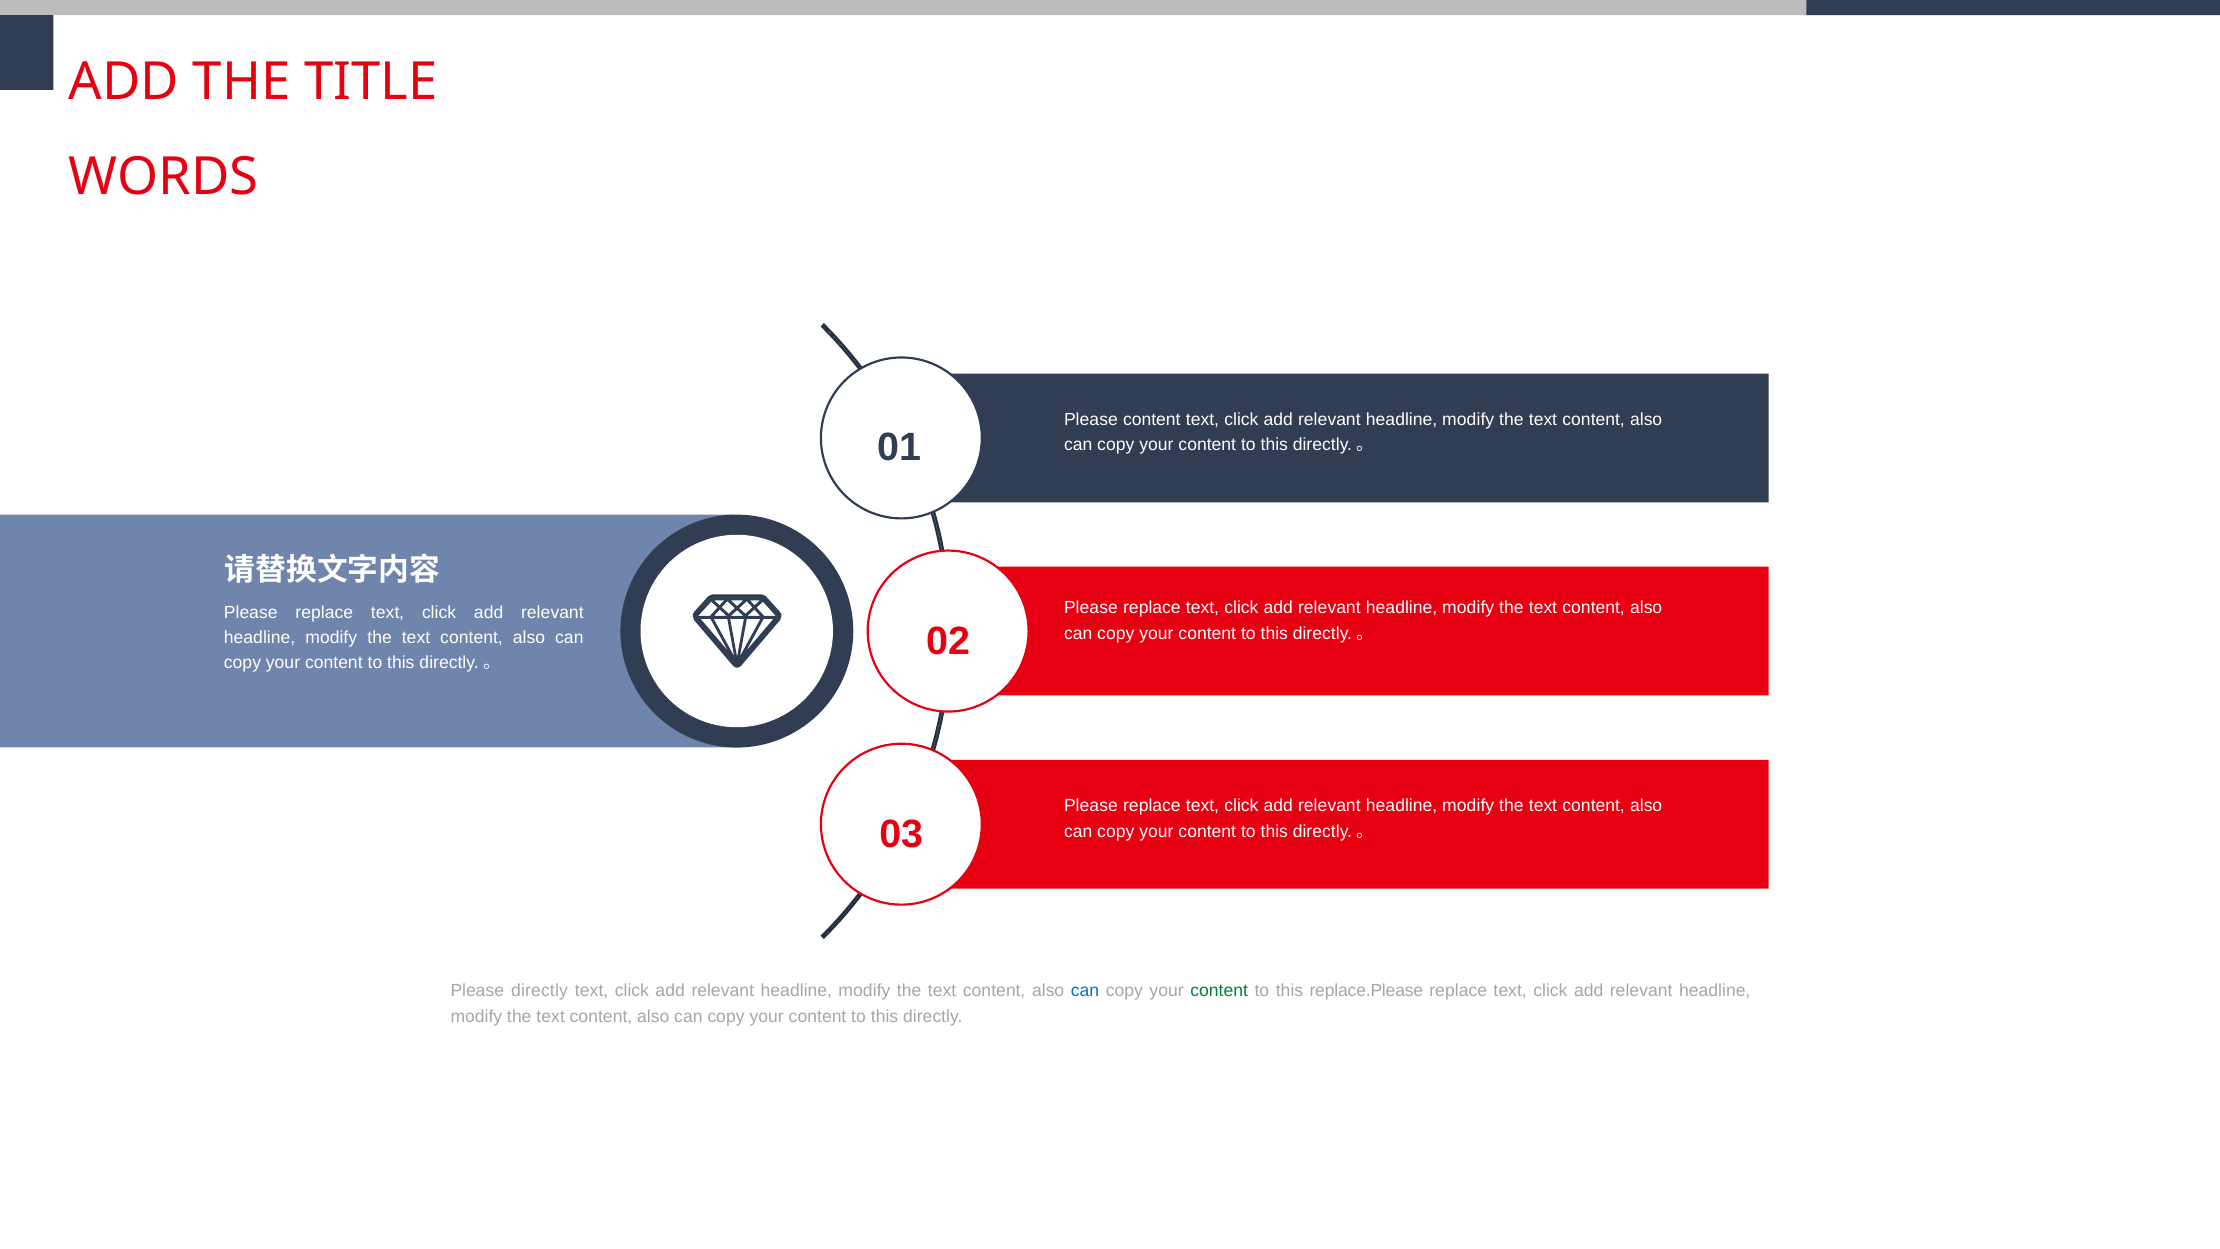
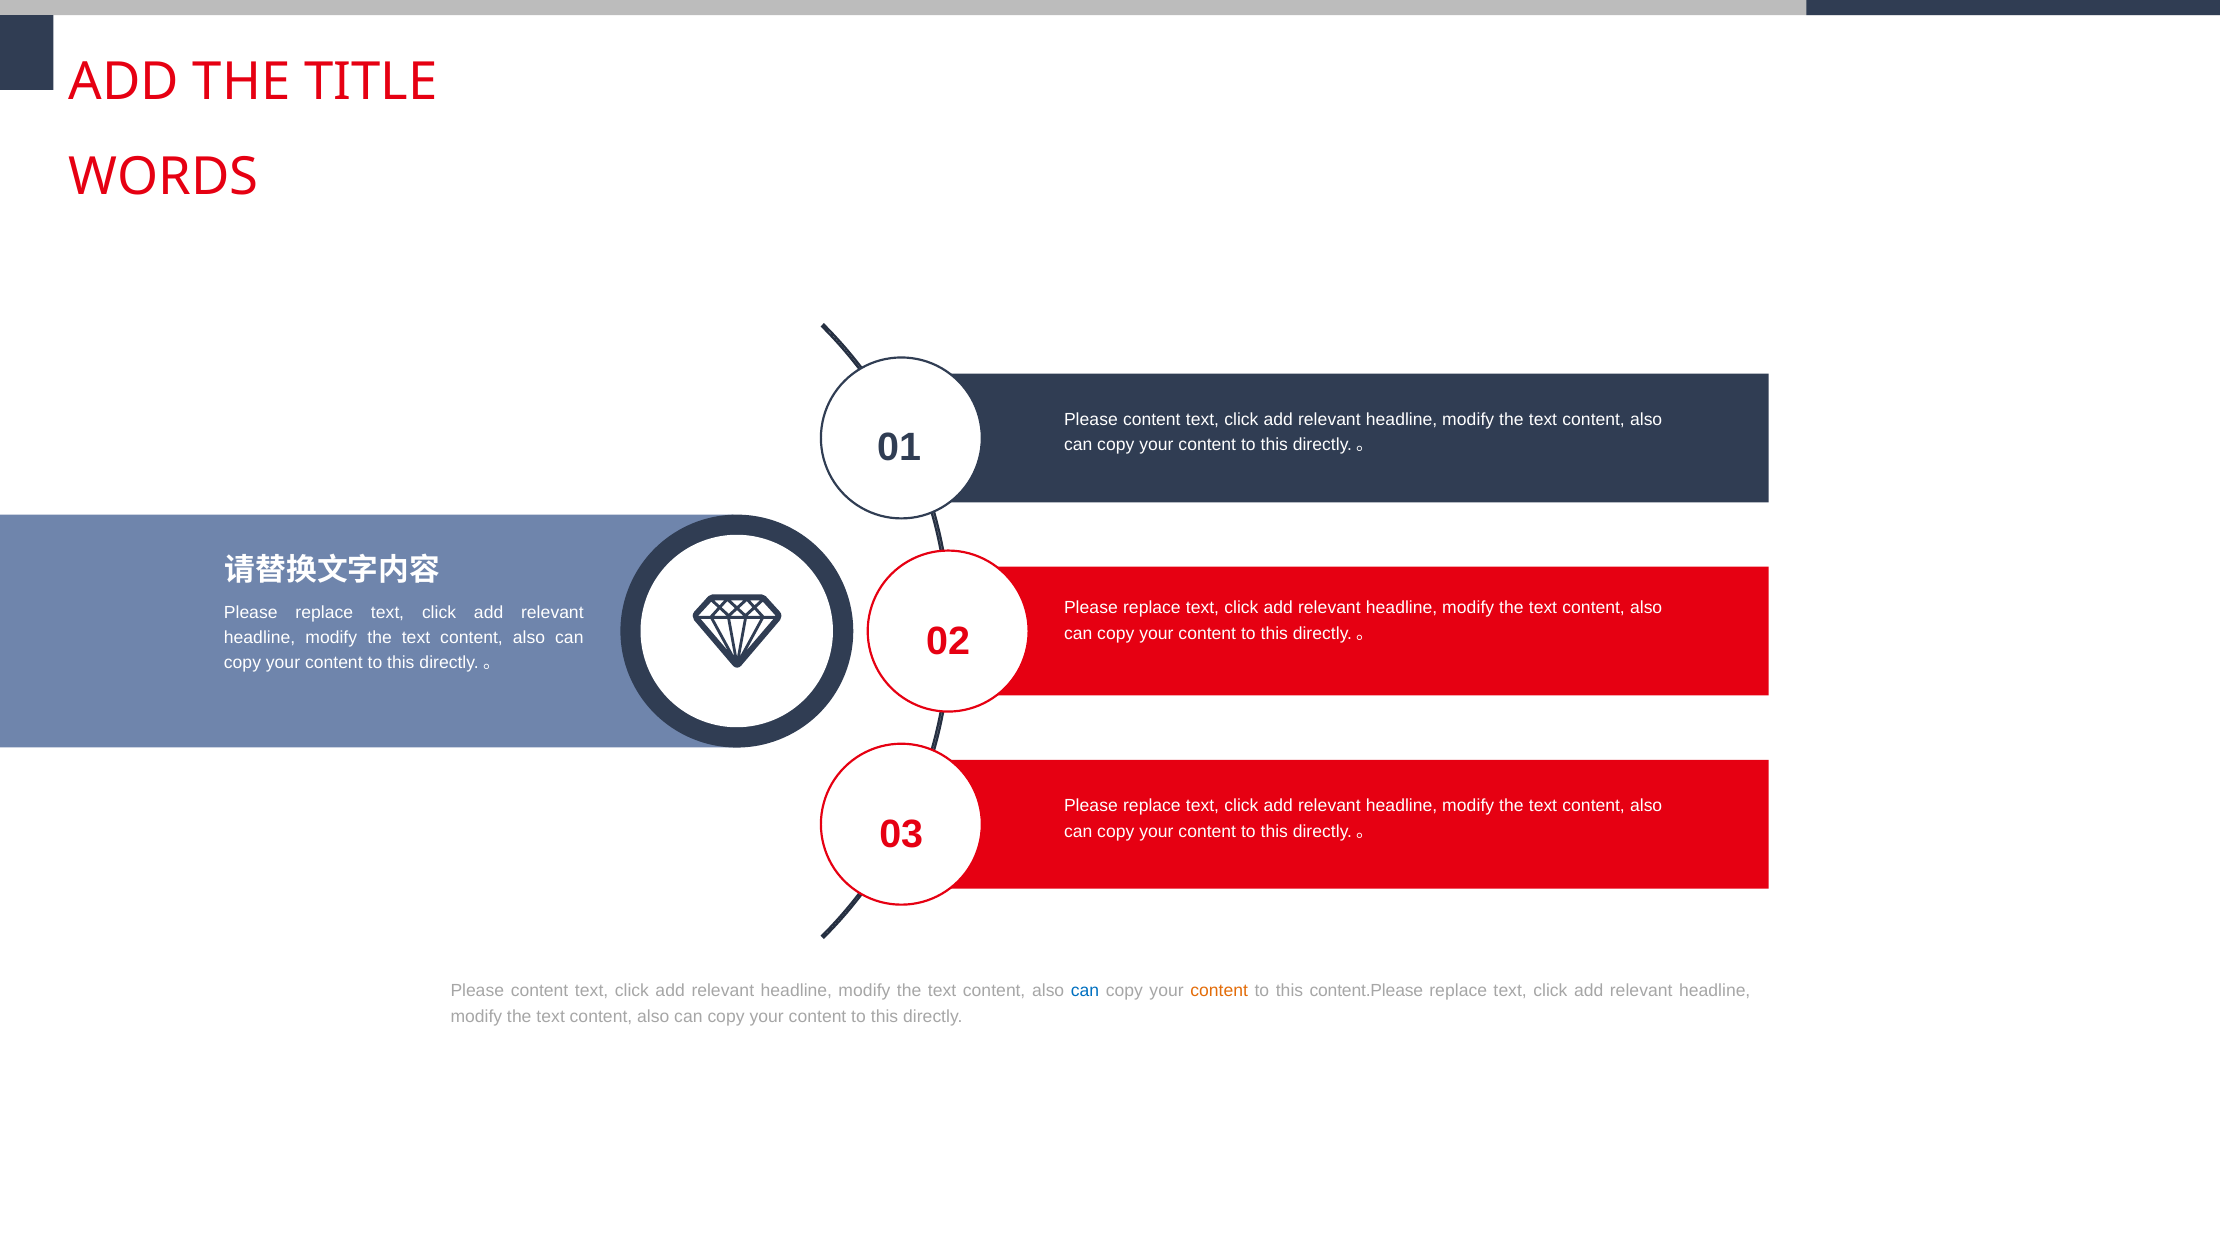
directly: directly -> content (540, 991)
content colour: green -> orange (1219, 991)
replace.Please: replace.Please -> content.Please (1366, 991)
